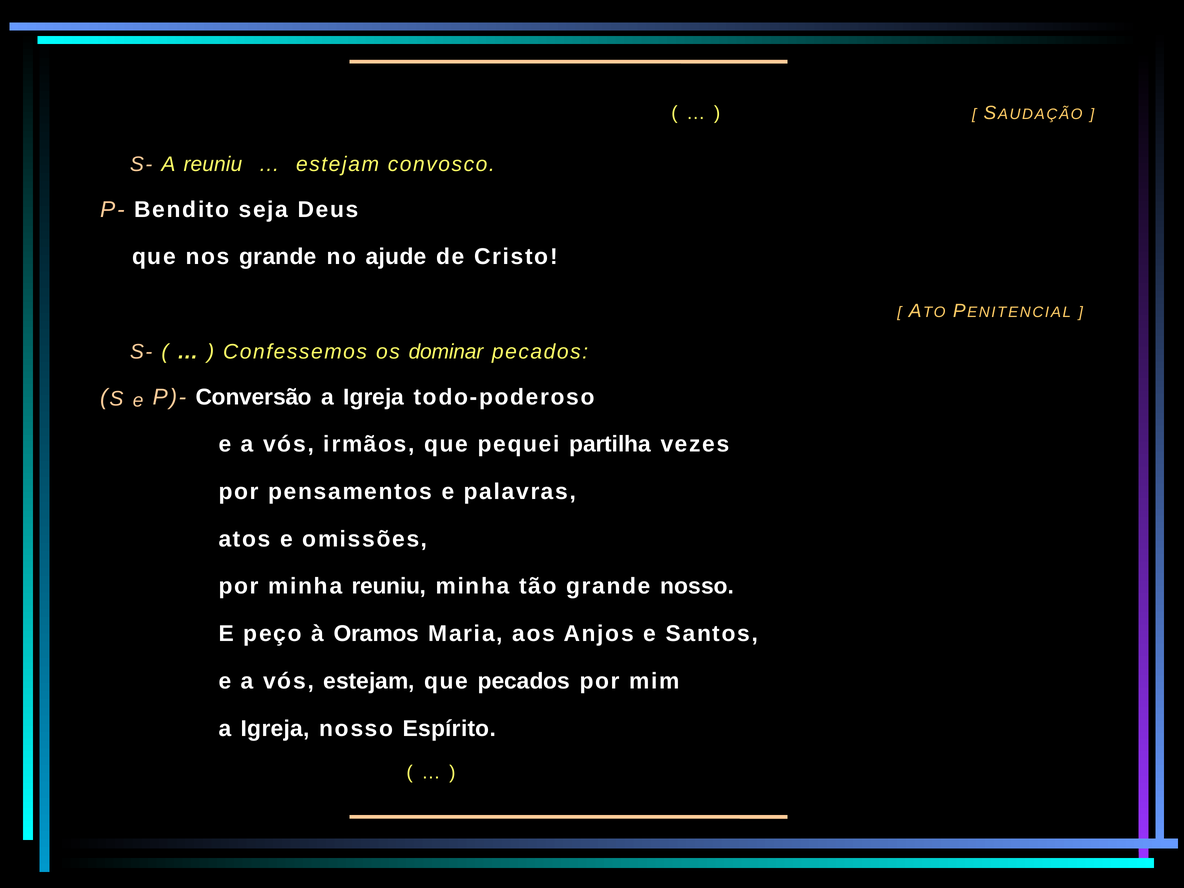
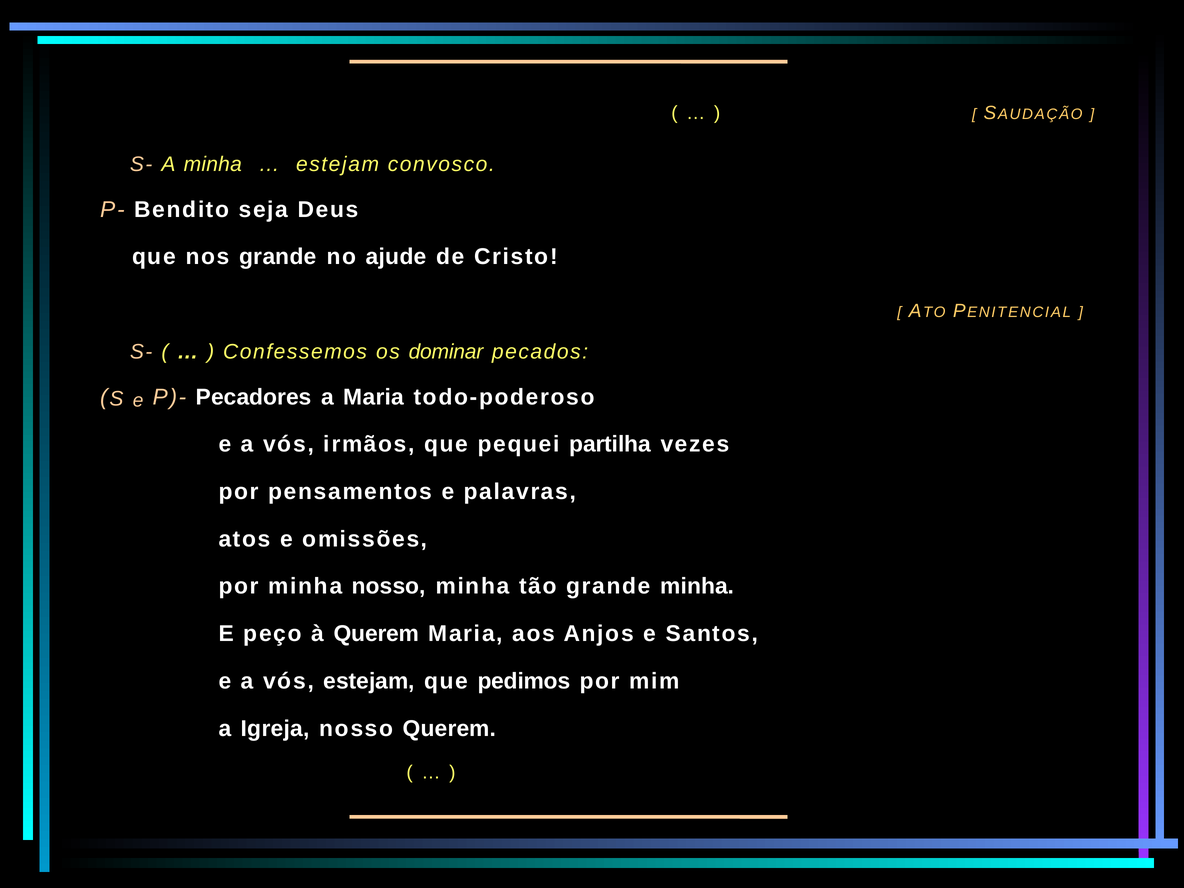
A reuniu: reuniu -> minha (213, 164)
Conversão: Conversão -> Pecadores (254, 397)
Igreja: Igreja -> Maria (374, 397)
minha reuniu: reuniu -> nosso (389, 586)
grande nosso: nosso -> minha (697, 586)
à Oramos: Oramos -> Querem (376, 634)
que pecados: pecados -> pedimos (524, 681)
nosso Espírito: Espírito -> Querem (449, 729)
